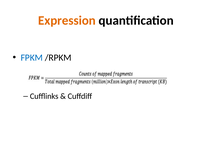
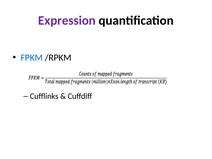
Expression colour: orange -> purple (67, 21)
